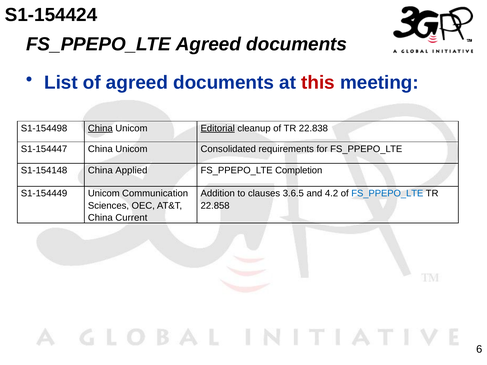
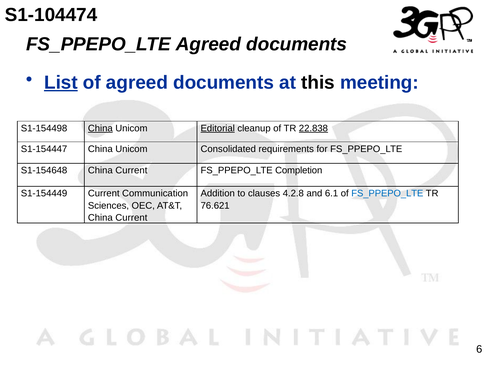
S1-154424: S1-154424 -> S1-104474 (51, 15)
List underline: none -> present (61, 83)
this colour: red -> black (318, 83)
22.838 underline: none -> present (313, 128)
S1-154148: S1-154148 -> S1-154648 (44, 171)
Applied: Applied -> Current (131, 171)
S1-154449 Unicom: Unicom -> Current (104, 194)
3.6.5: 3.6.5 -> 4.2.8 (293, 194)
4.2: 4.2 -> 6.1 (332, 194)
22.858: 22.858 -> 76.621 (215, 206)
